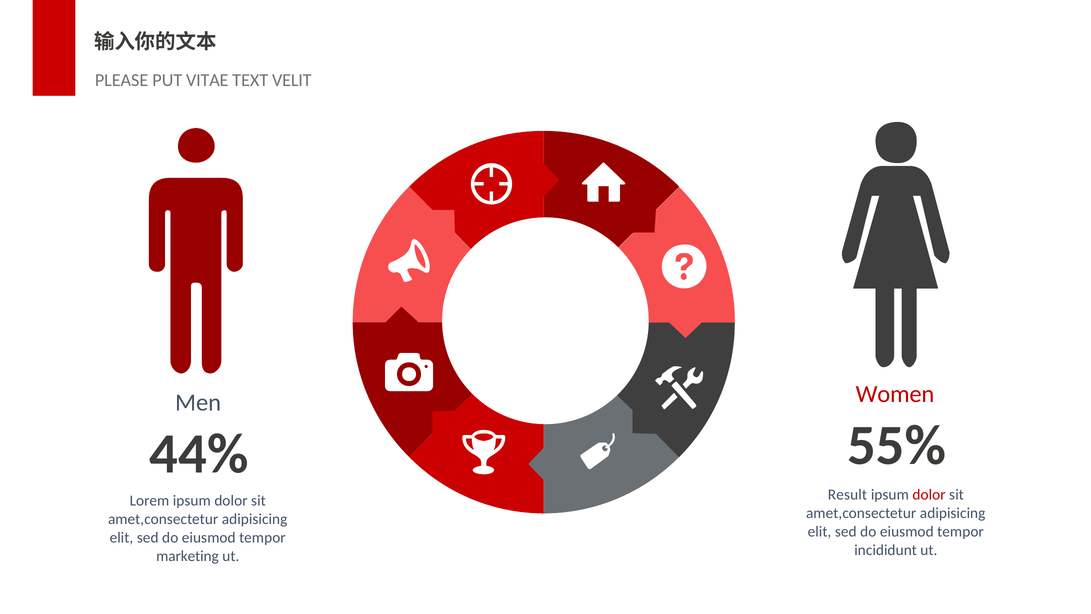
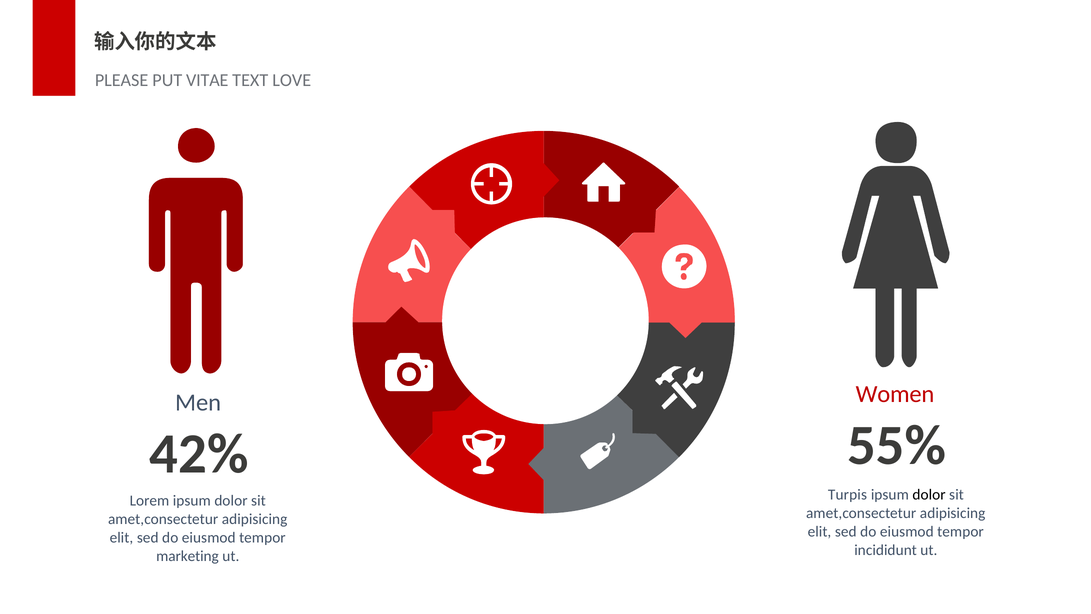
VELIT: VELIT -> LOVE (292, 80)
44%: 44% -> 42% (199, 454)
Result: Result -> Turpis (847, 495)
dolor colour: red -> black (929, 495)
